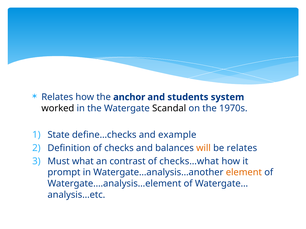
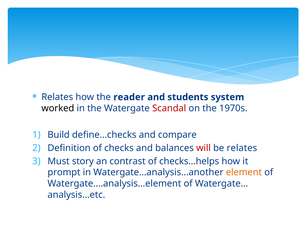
anchor: anchor -> reader (129, 97)
Scandal colour: black -> red (169, 109)
State: State -> Build (59, 135)
example: example -> compare (177, 135)
will colour: orange -> red (203, 148)
what: what -> story (83, 162)
checks…what: checks…what -> checks…helps (189, 162)
